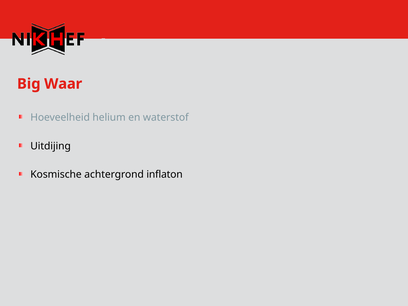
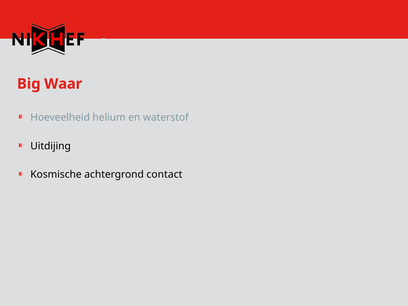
inflaton: inflaton -> contact (164, 175)
